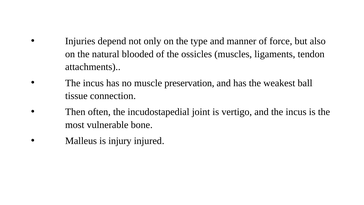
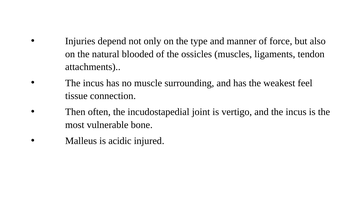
preservation: preservation -> surrounding (189, 83)
ball: ball -> feel (305, 83)
injury: injury -> acidic (120, 141)
